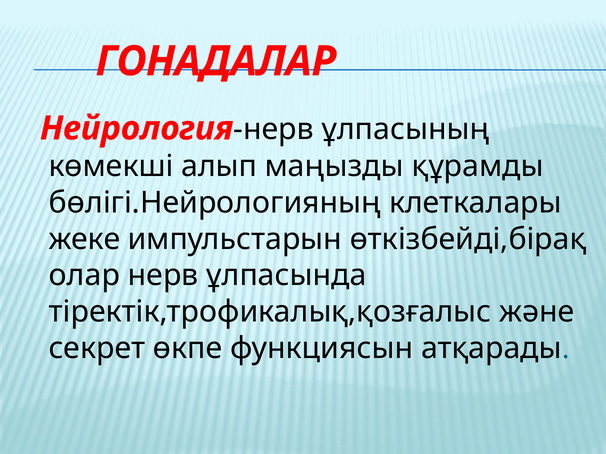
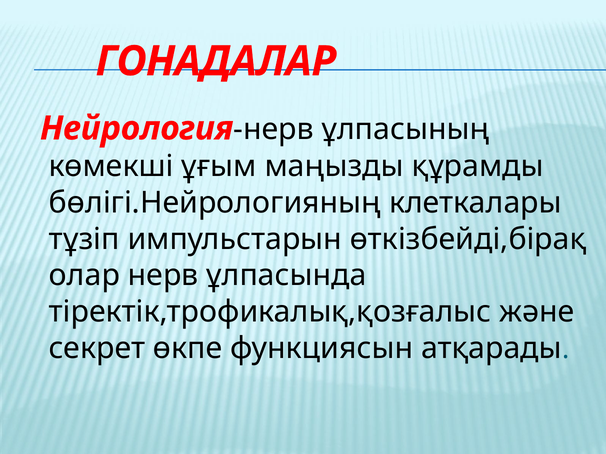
алып: алып -> ұғым (219, 167)
жеке: жеке -> тұзіп (84, 239)
